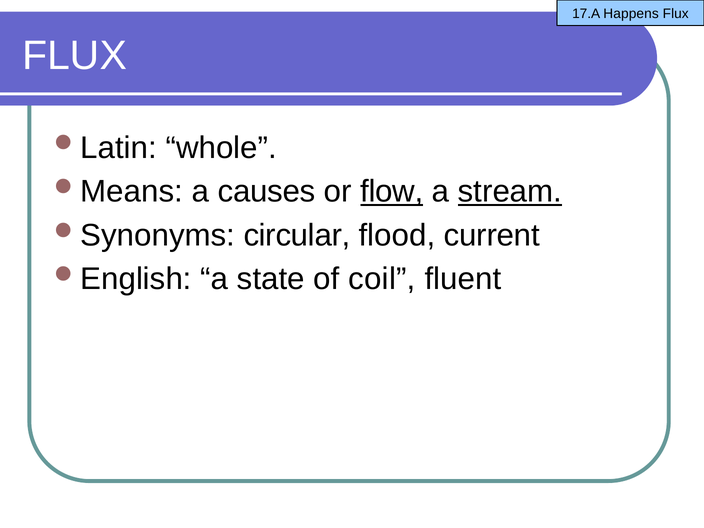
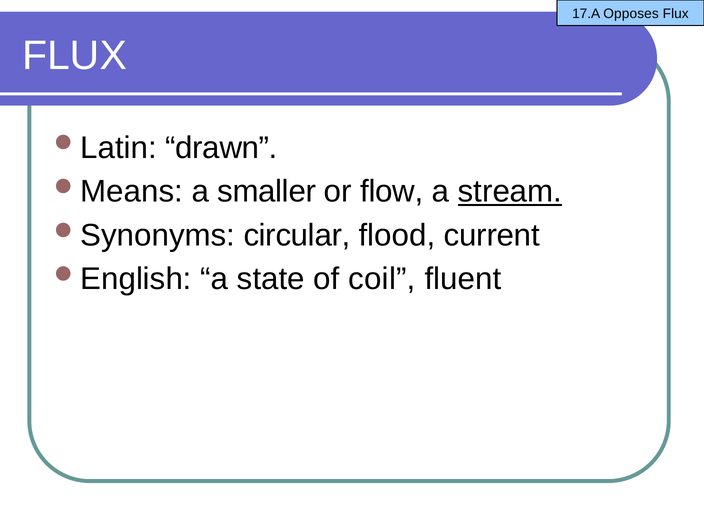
Happens: Happens -> Opposes (631, 14)
whole: whole -> drawn (221, 148)
causes: causes -> smaller (267, 192)
flow underline: present -> none (392, 192)
